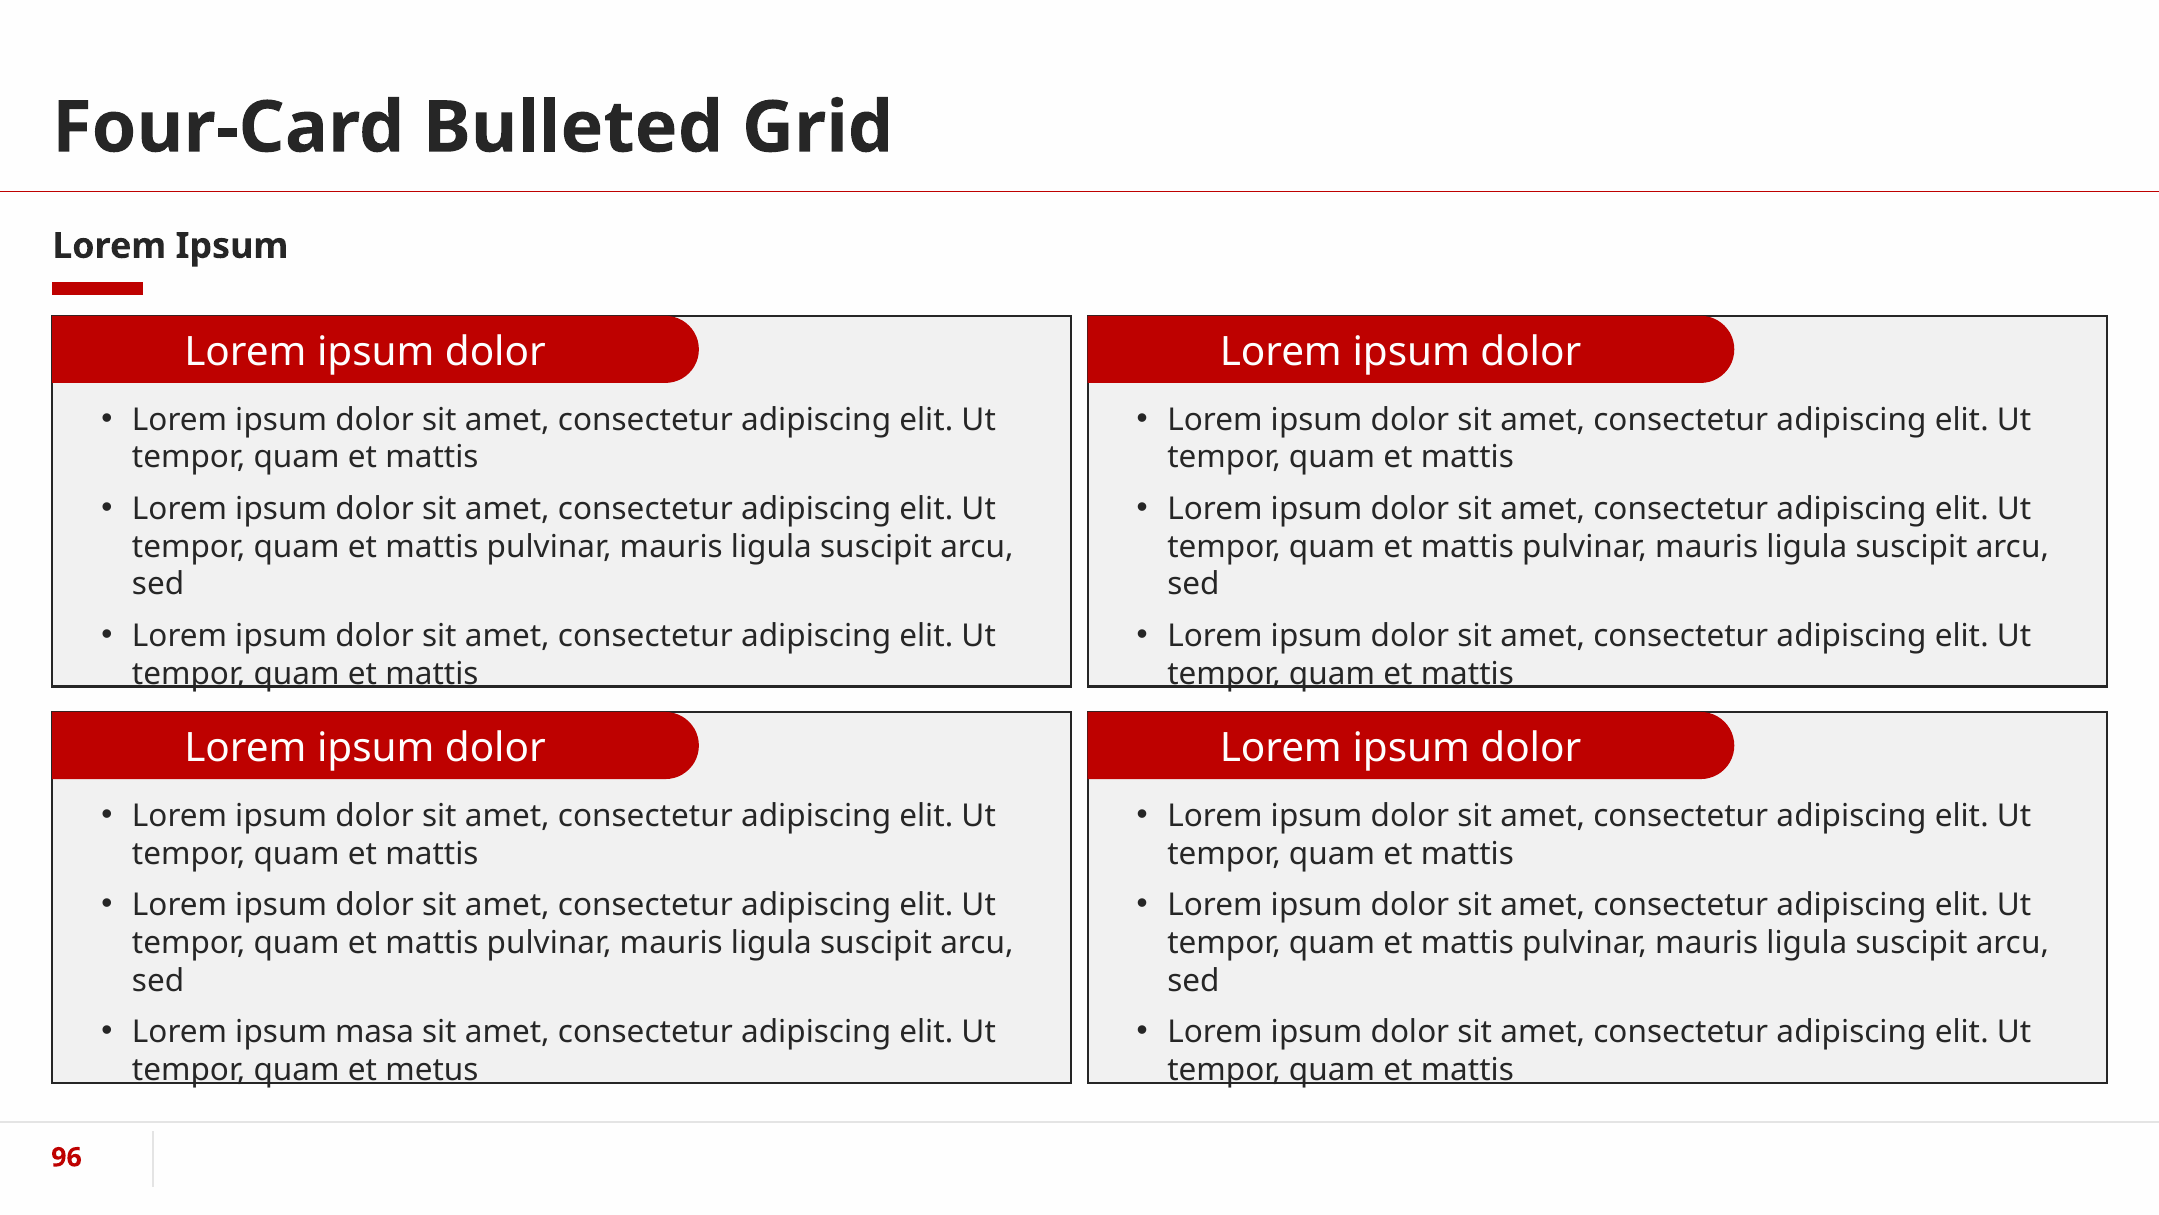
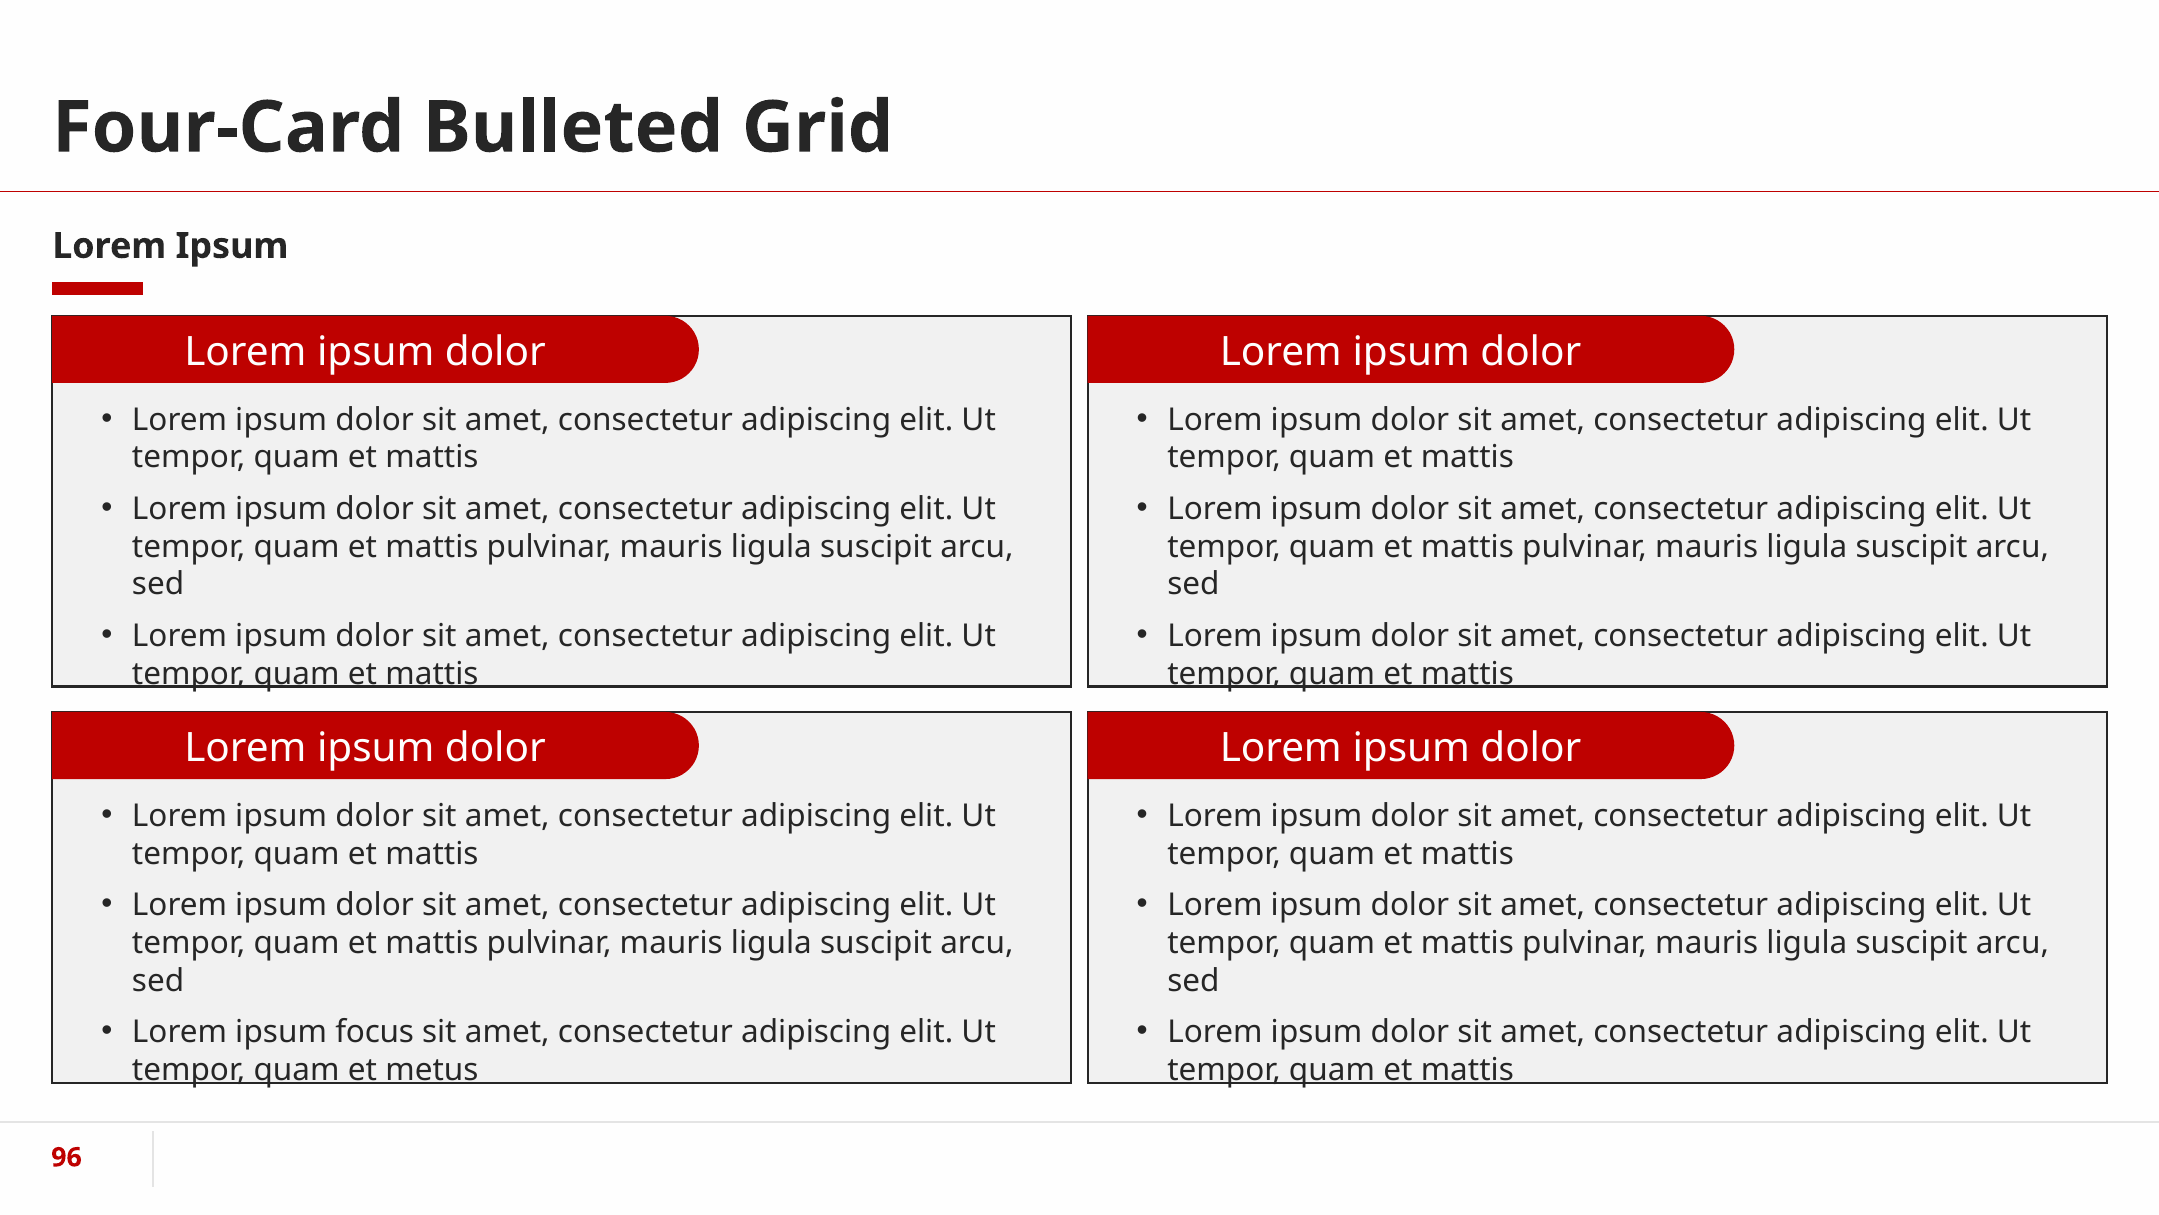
masa: masa -> focus (375, 1032)
